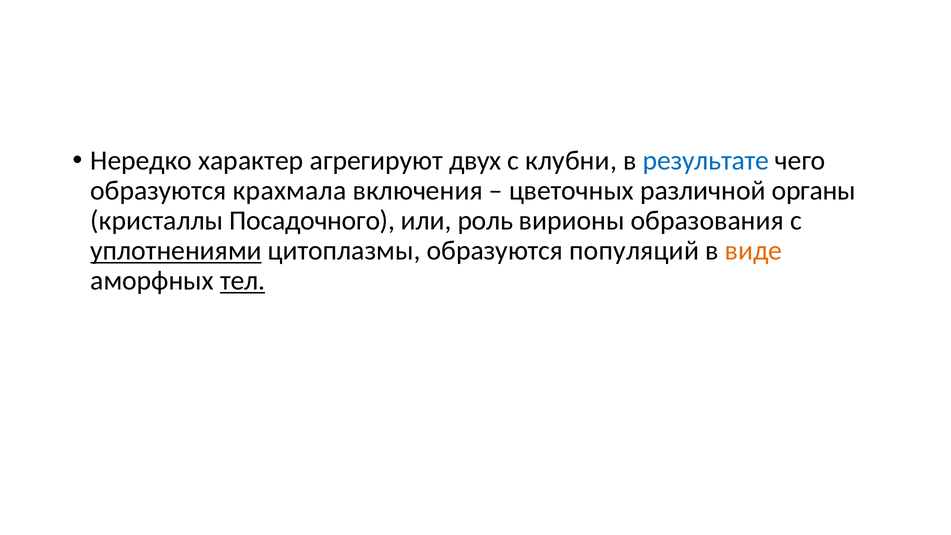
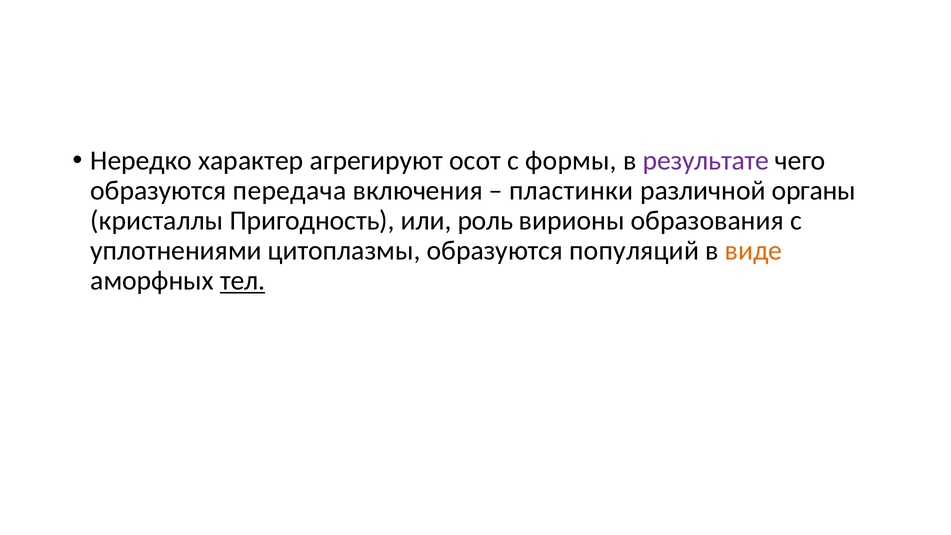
двух: двух -> осот (475, 161)
клубни: клубни -> формы (571, 161)
результате colour: blue -> purple (706, 161)
крахмала: крахмала -> передача (290, 191)
цветочных: цветочных -> пластинки (571, 191)
Посадочного: Посадочного -> Пригодность (312, 221)
уплотнениями underline: present -> none (176, 251)
